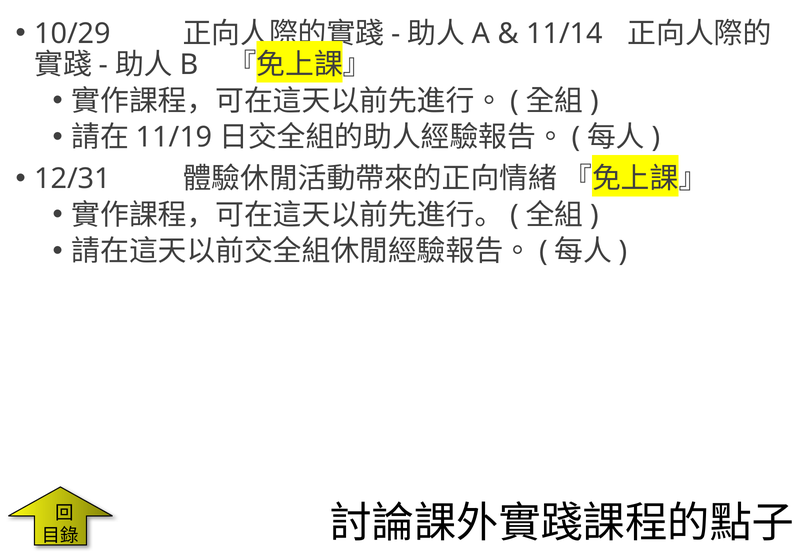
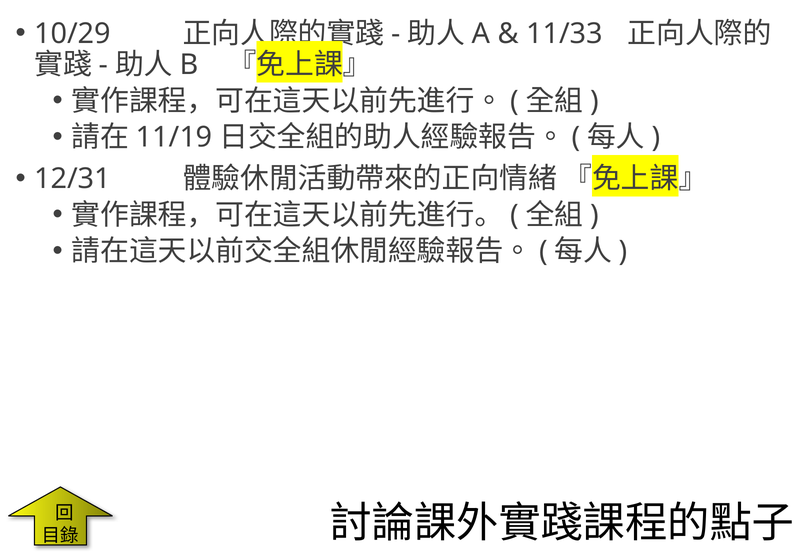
11/14: 11/14 -> 11/33 (564, 34)
